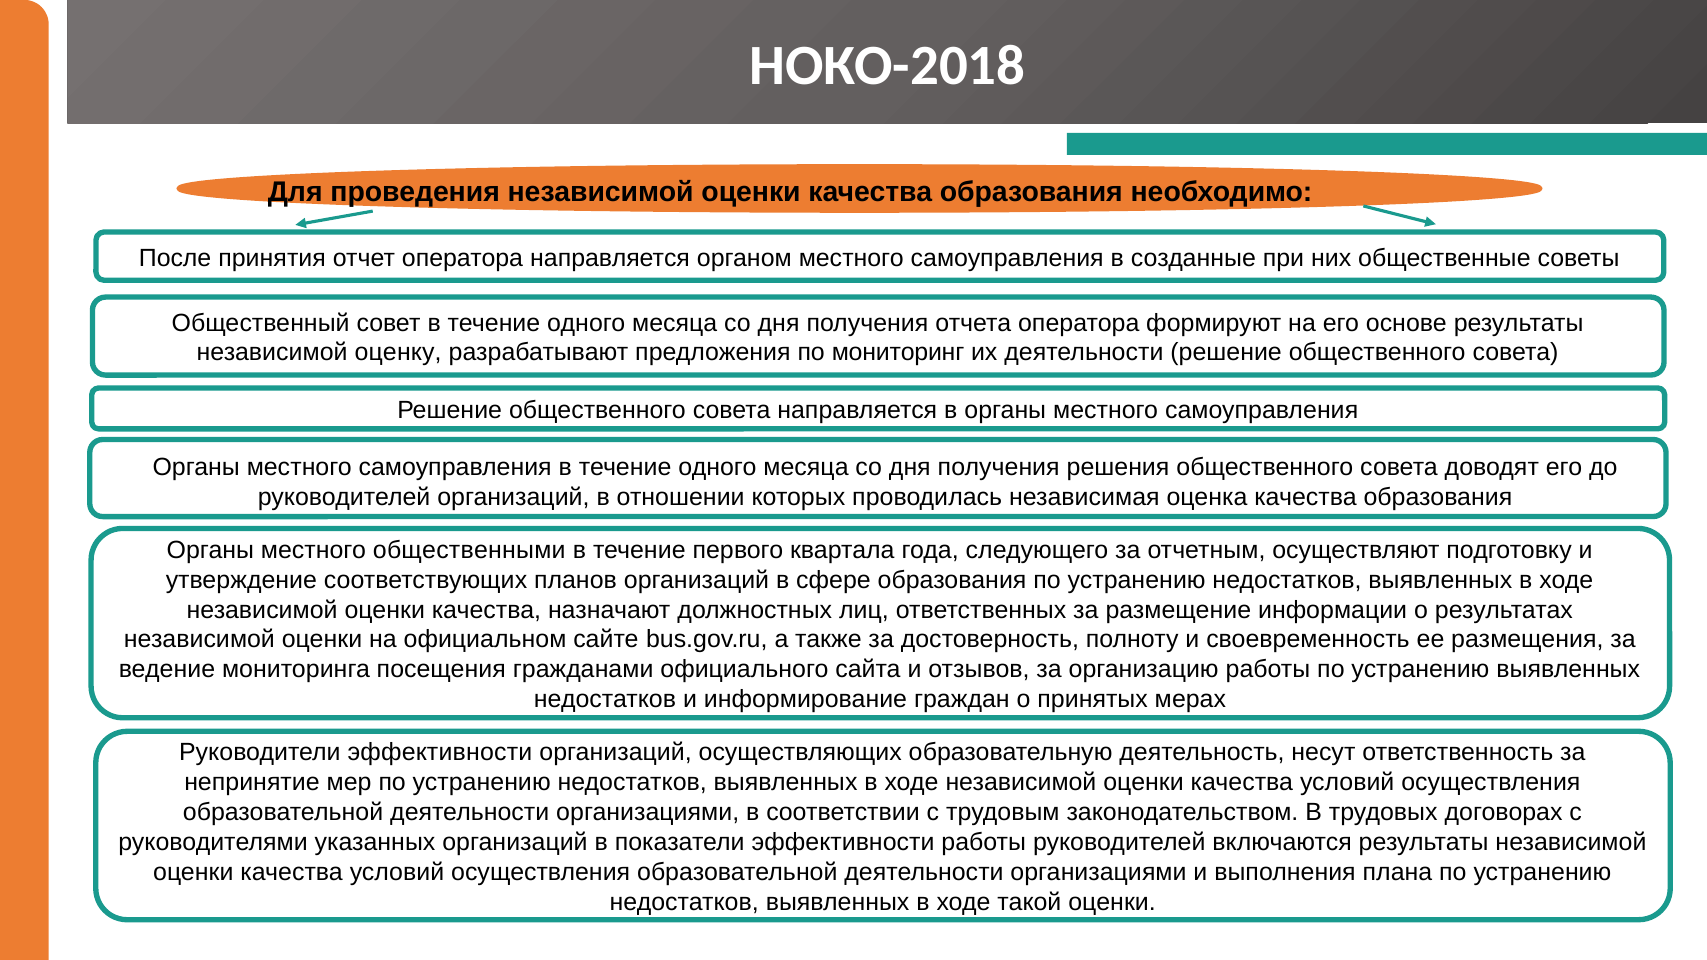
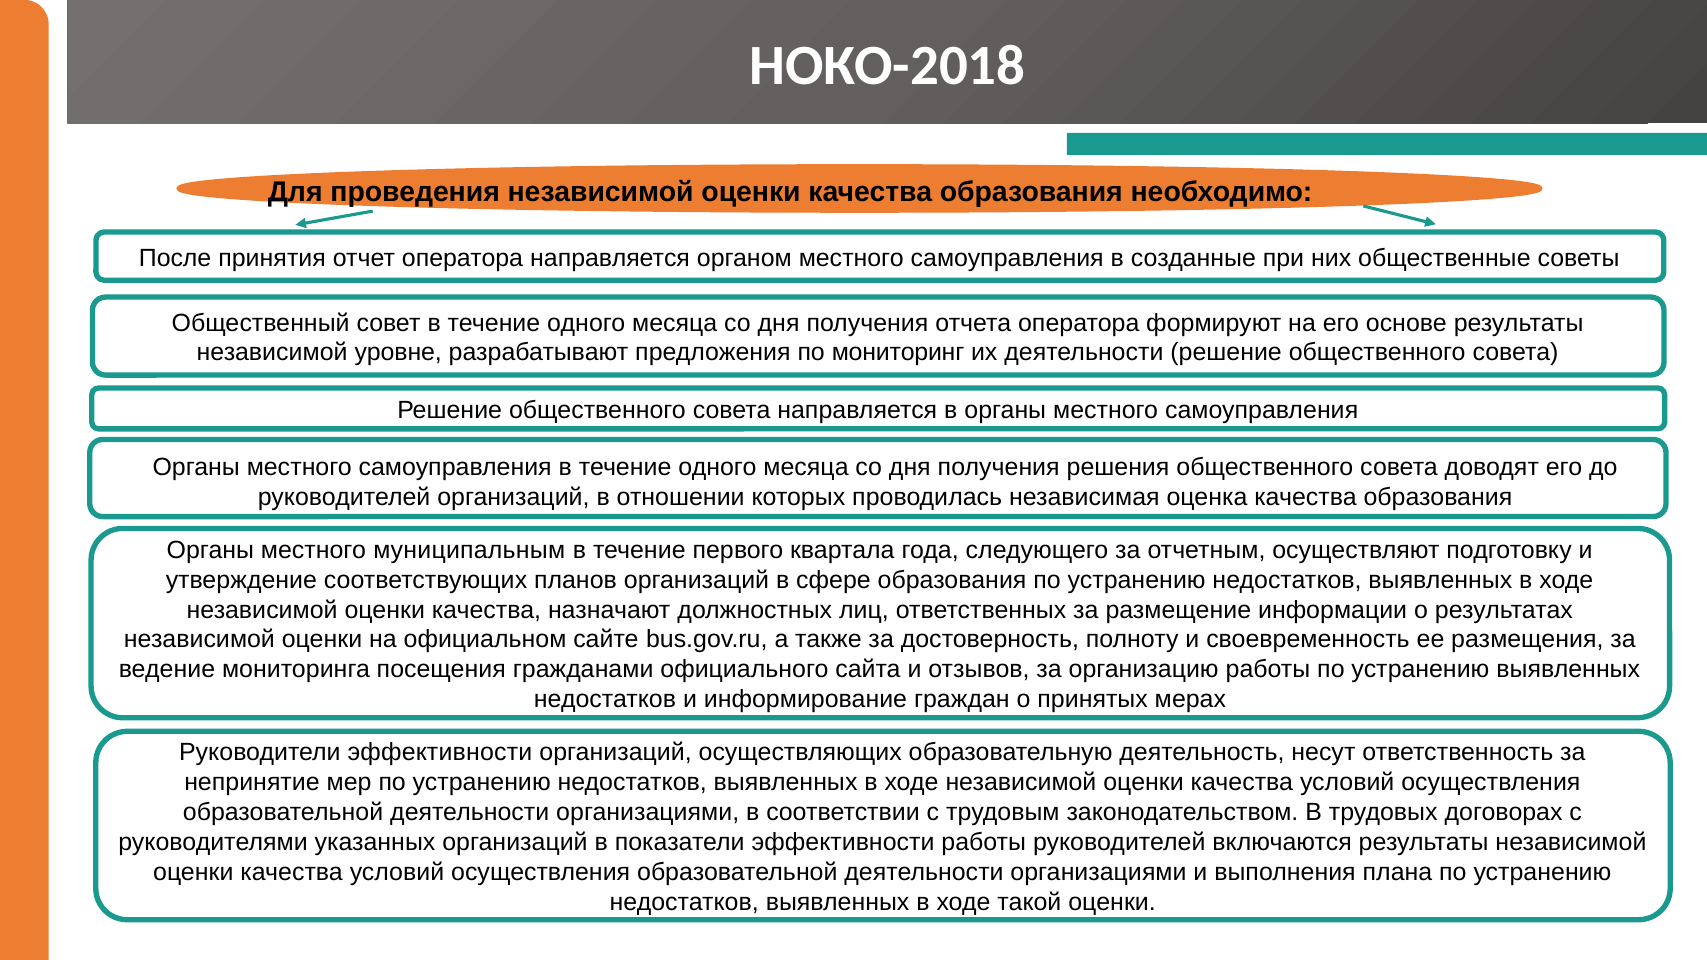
оценку: оценку -> уровне (398, 353)
общественными: общественными -> муниципальным (469, 550)
